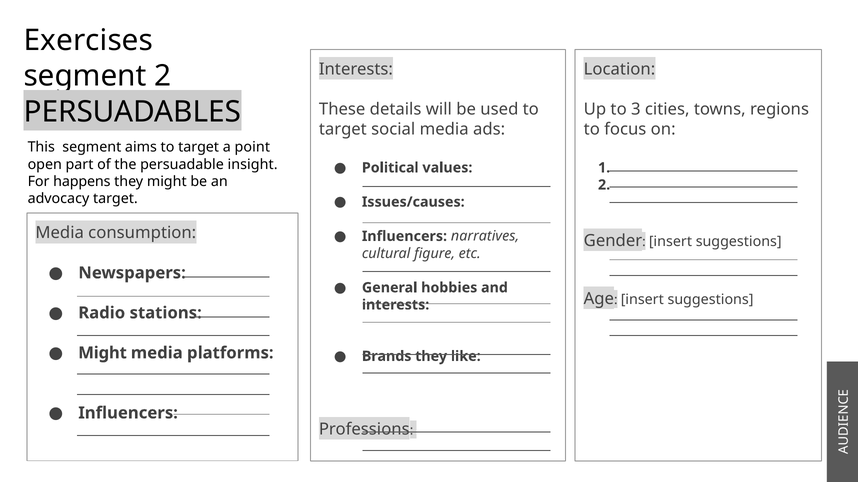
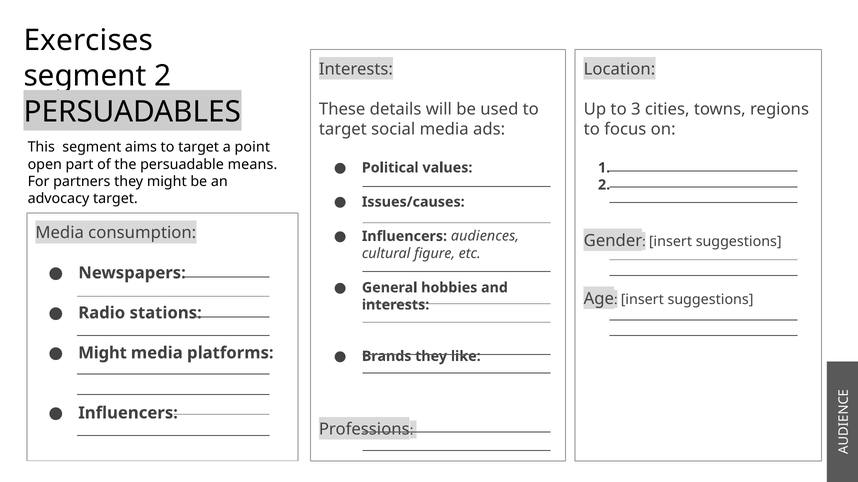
insight: insight -> means (253, 165)
happens: happens -> partners (82, 182)
narratives: narratives -> audiences (485, 237)
